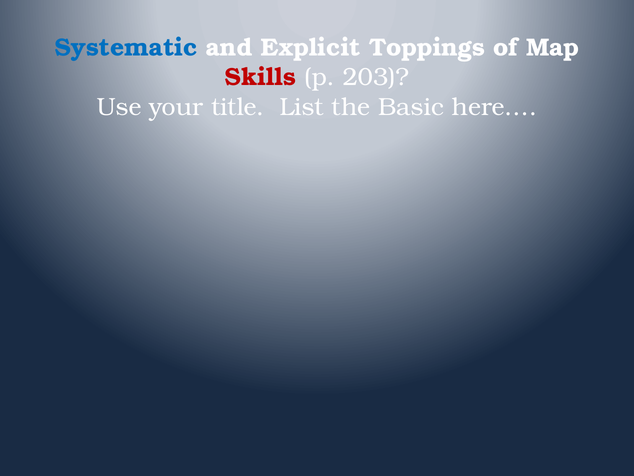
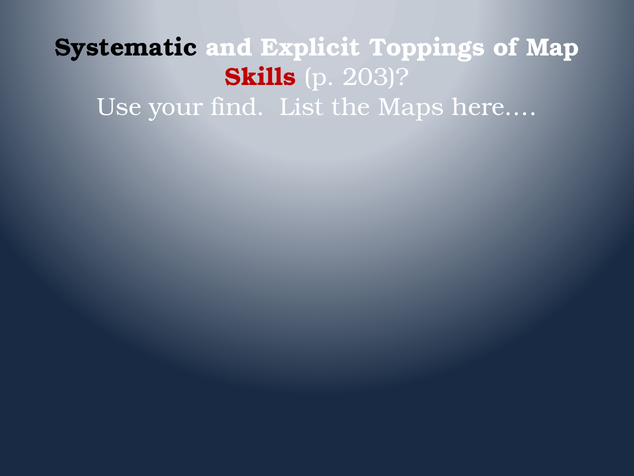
Systematic colour: blue -> black (126, 48)
title: title -> find (238, 107)
Basic: Basic -> Maps (411, 107)
